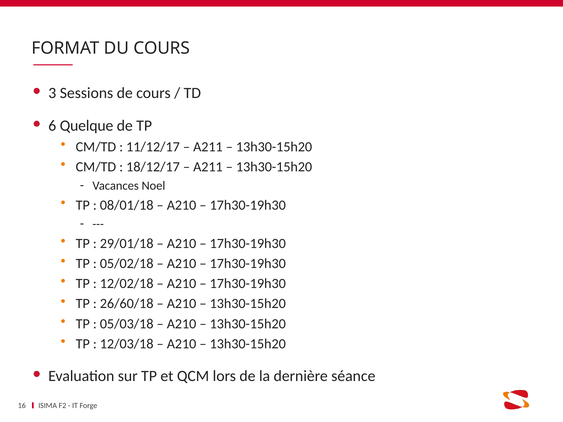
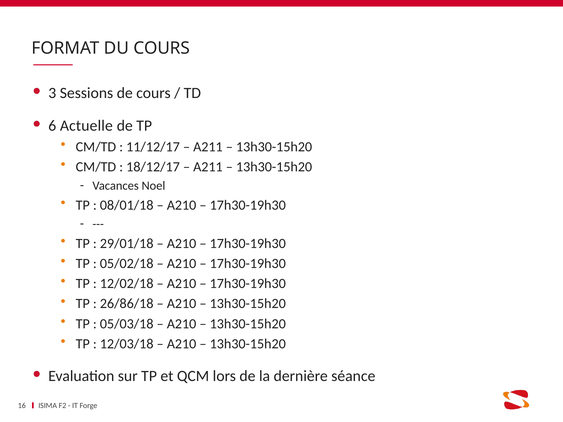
Quelque: Quelque -> Actuelle (86, 126)
26/60/18: 26/60/18 -> 26/86/18 (127, 304)
